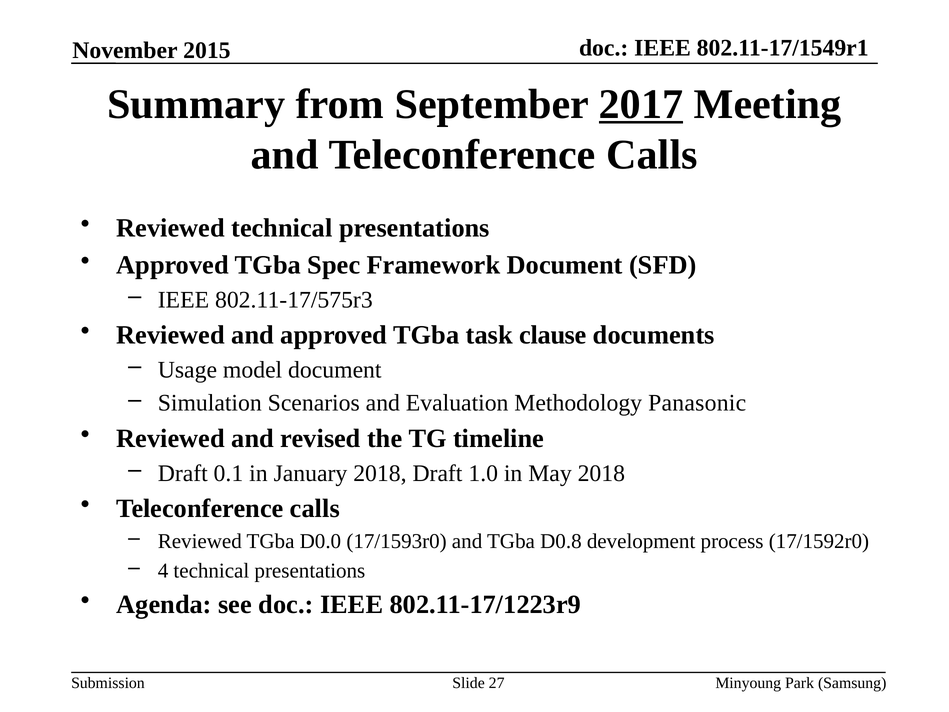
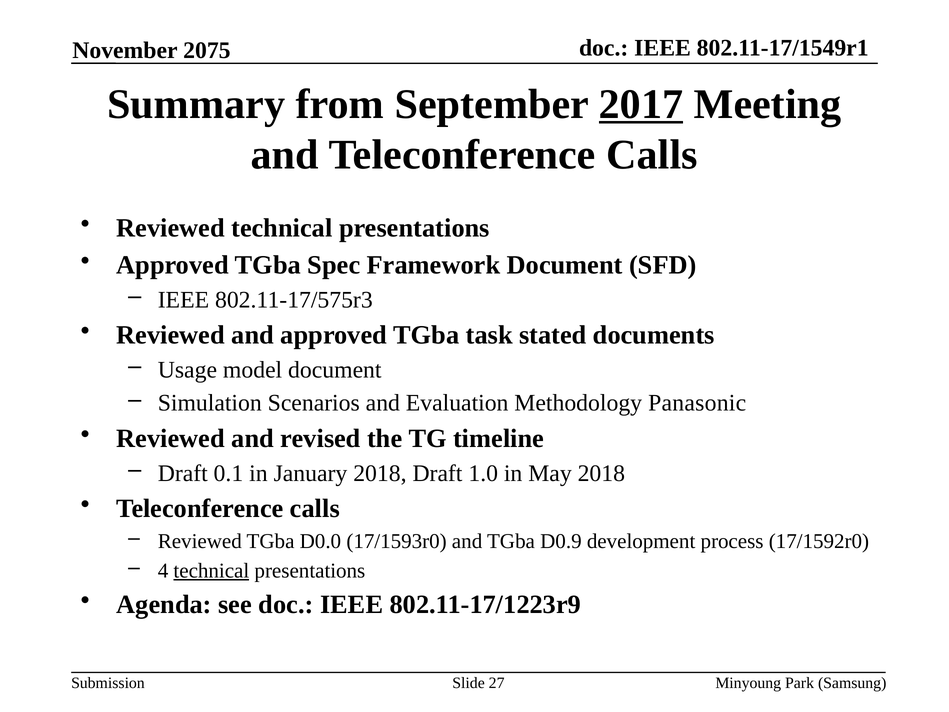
2015: 2015 -> 2075 (207, 51)
clause: clause -> stated (553, 335)
D0.8: D0.8 -> D0.9 (561, 541)
technical underline: none -> present (211, 570)
